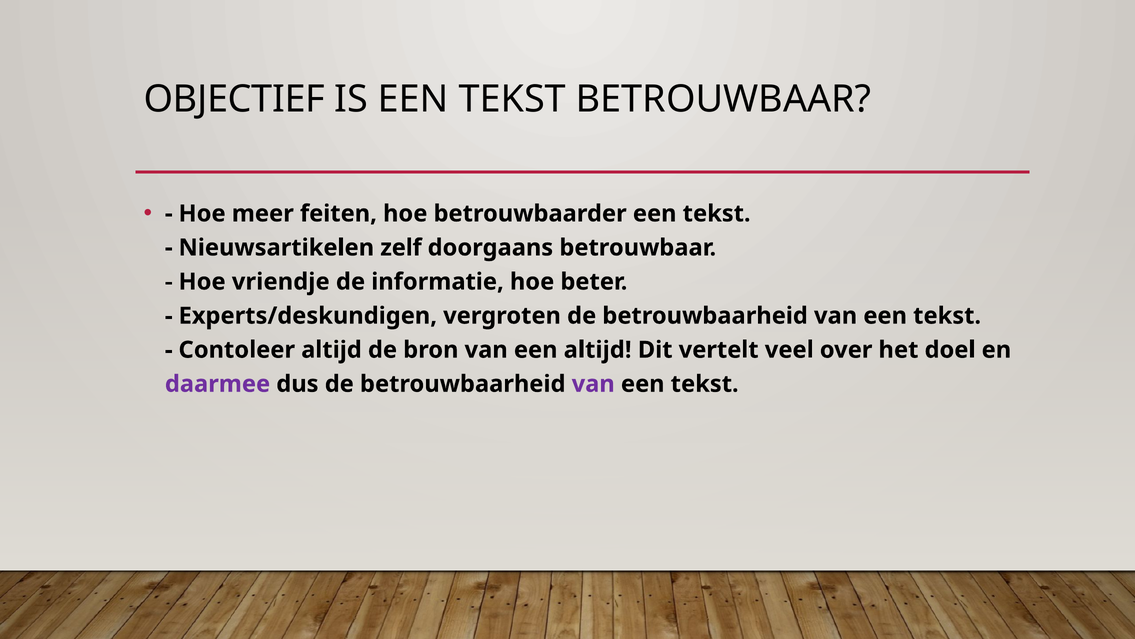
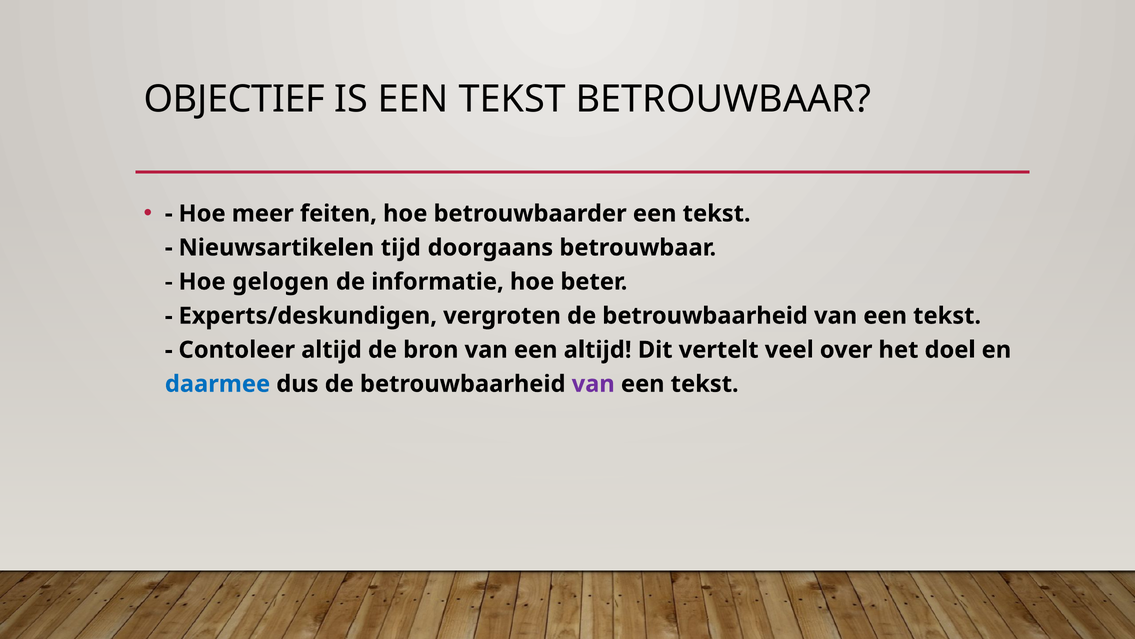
zelf: zelf -> tijd (401, 247)
vriendje: vriendje -> gelogen (281, 282)
daarmee colour: purple -> blue (218, 384)
